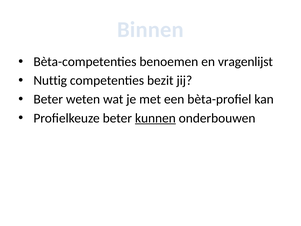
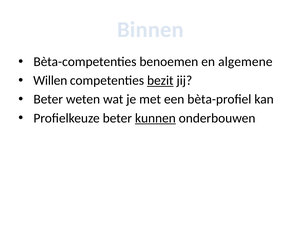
vragenlijst: vragenlijst -> algemene (245, 62)
Nuttig: Nuttig -> Willen (50, 80)
bezit underline: none -> present (160, 80)
